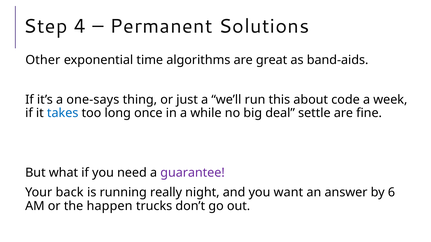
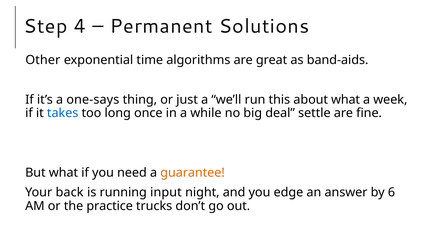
about code: code -> what (346, 100)
guarantee colour: purple -> orange (193, 173)
really: really -> input (166, 193)
want: want -> edge (288, 193)
happen: happen -> practice (110, 206)
